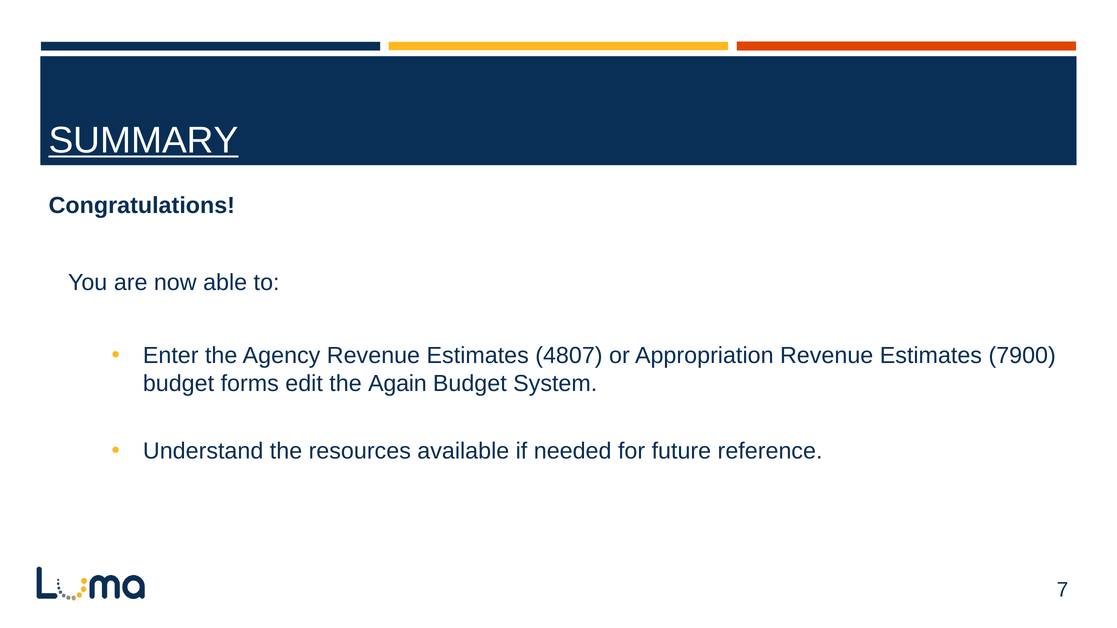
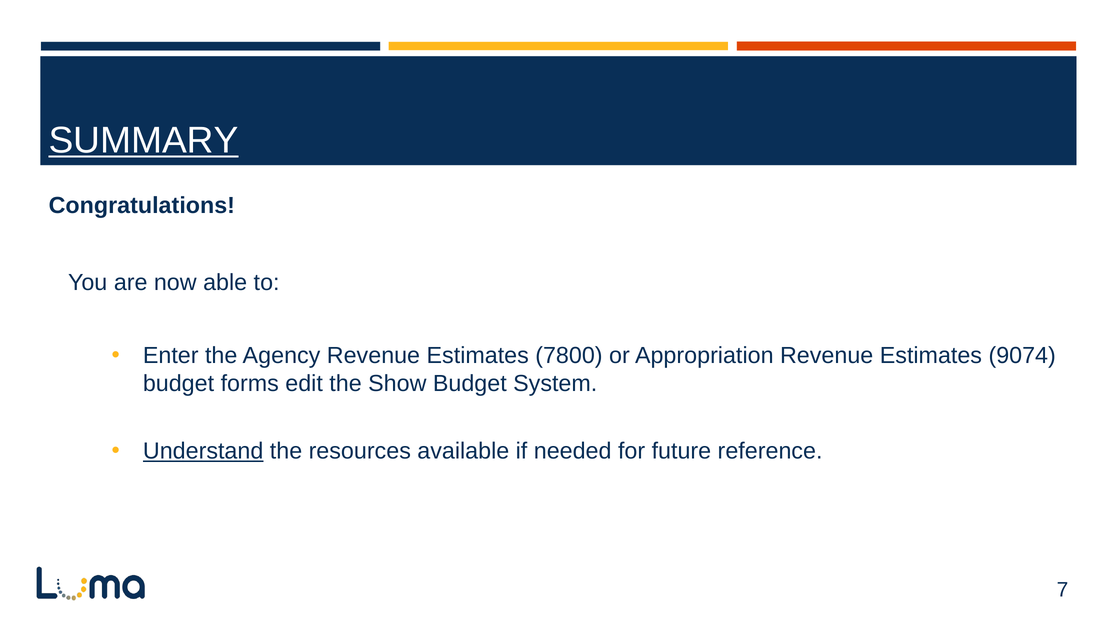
4807: 4807 -> 7800 (569, 356)
7900: 7900 -> 9074 (1022, 356)
Again: Again -> Show (397, 384)
Understand underline: none -> present (203, 451)
